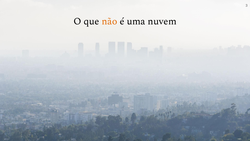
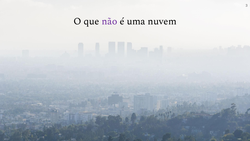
não colour: orange -> purple (110, 21)
